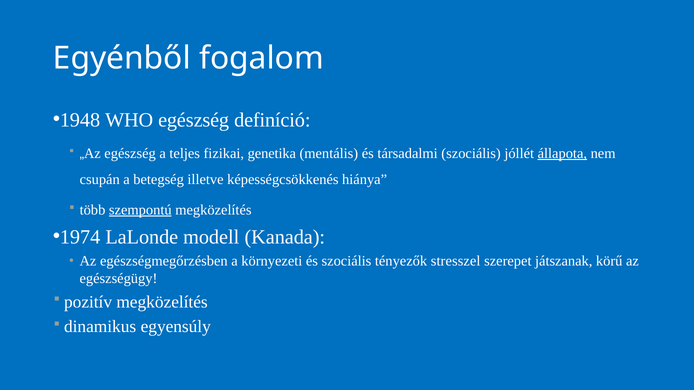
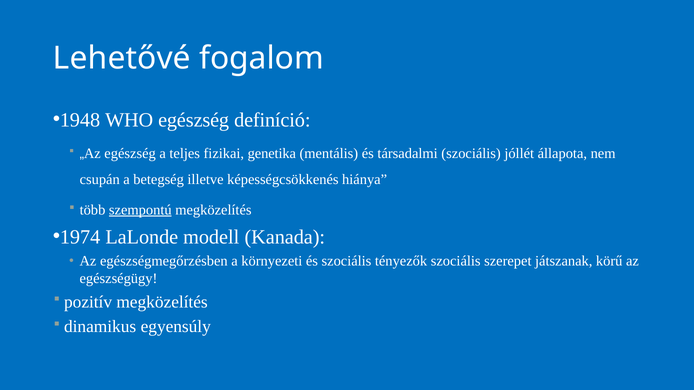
Egyénből: Egyénből -> Lehetővé (122, 58)
állapota underline: present -> none (562, 154)
tényezők stresszel: stresszel -> szociális (456, 261)
